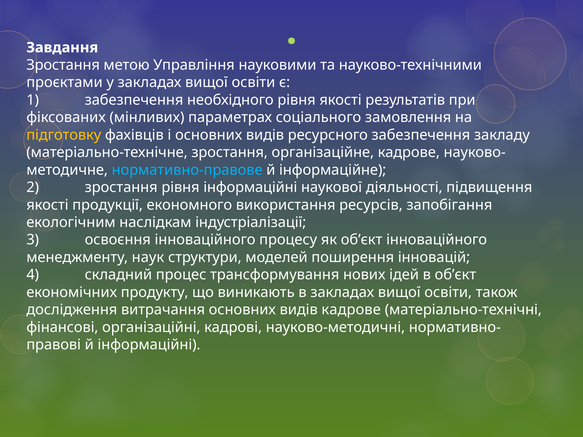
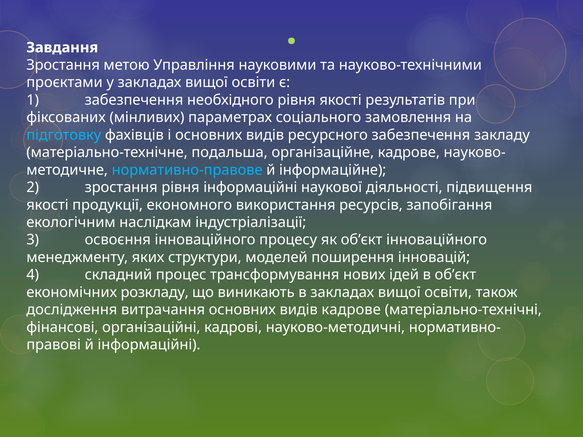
підготовку colour: yellow -> light blue (64, 135)
матеріально-технічне зростання: зростання -> подальша (230, 153)
наук: наук -> яких (148, 257)
продукту: продукту -> розкладу (155, 292)
